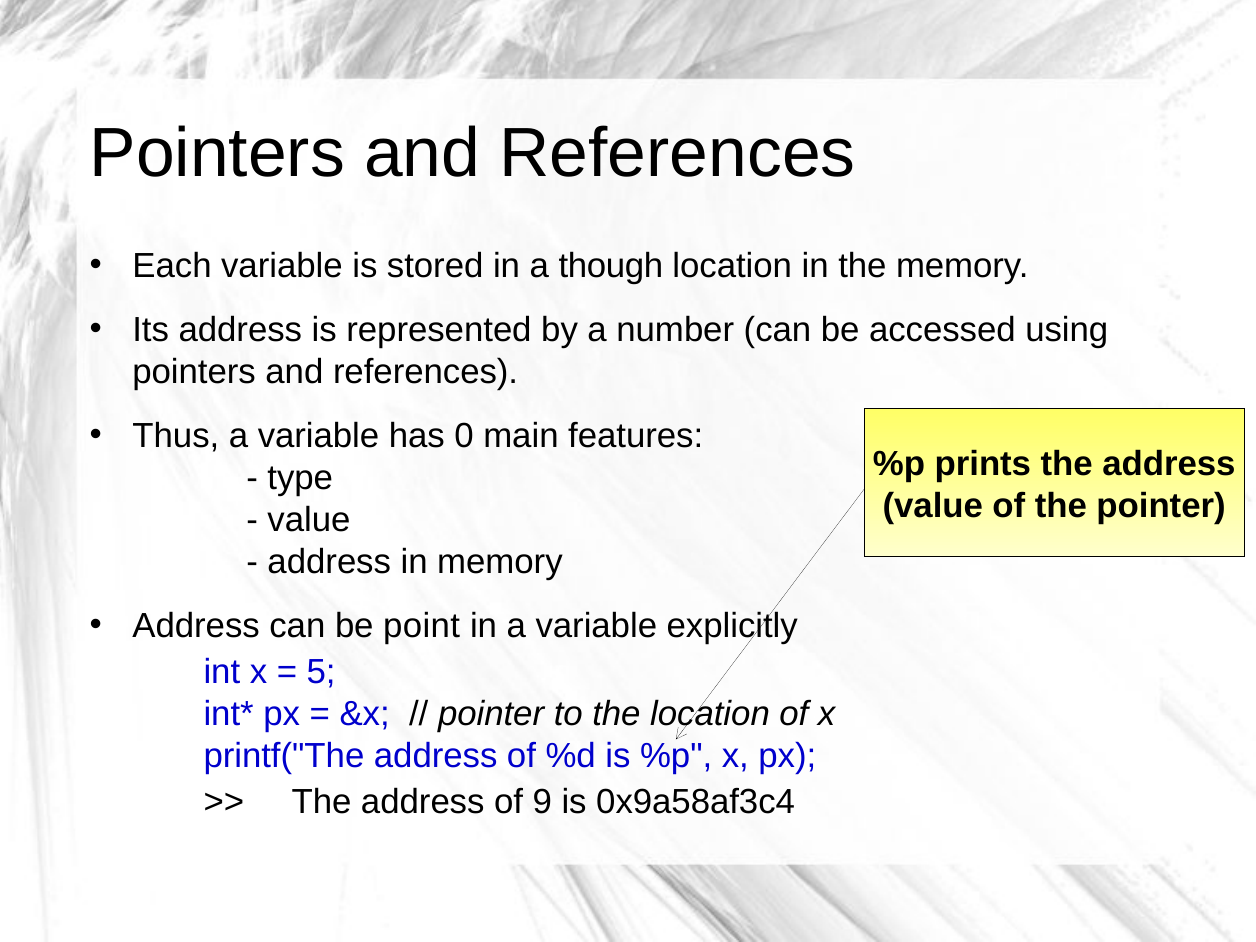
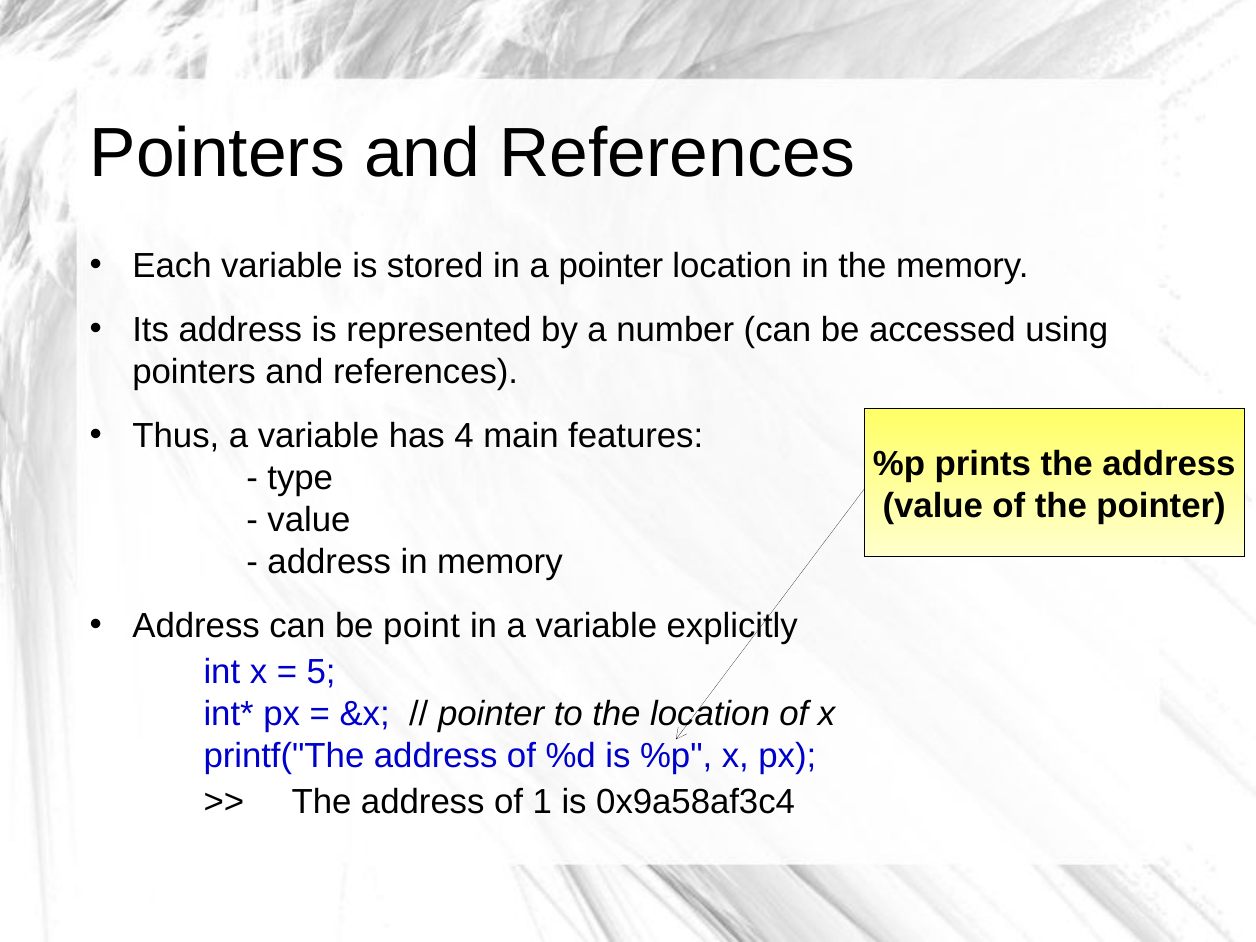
a though: though -> pointer (611, 266)
0: 0 -> 4 (464, 436)
9: 9 -> 1 (542, 802)
